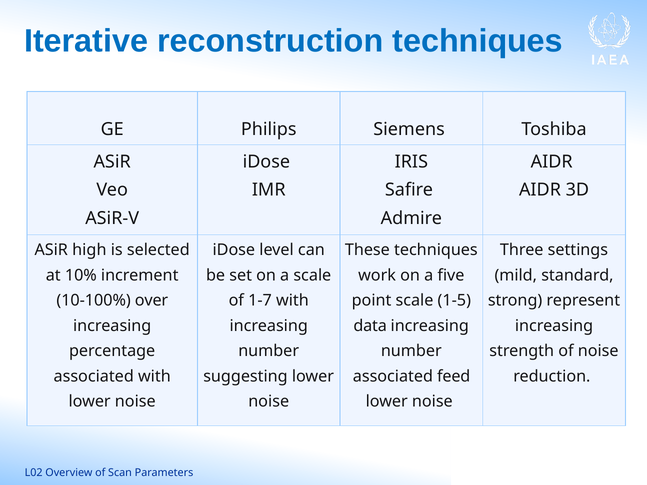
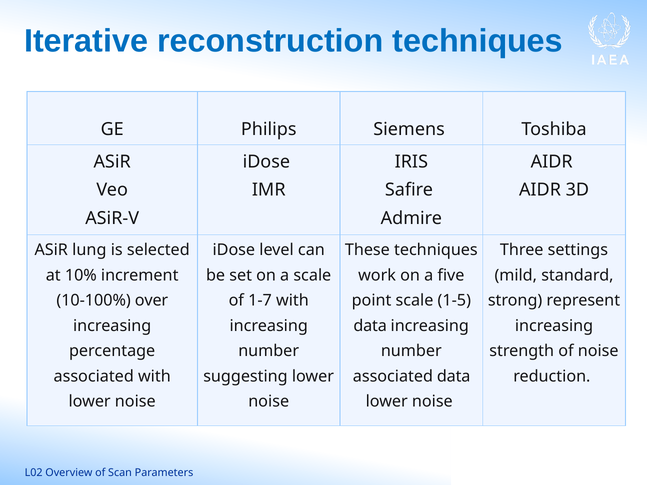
high: high -> lung (89, 250)
associated feed: feed -> data (454, 377)
